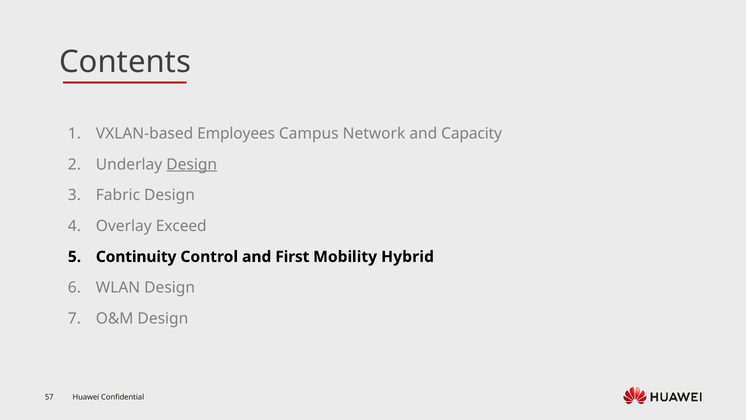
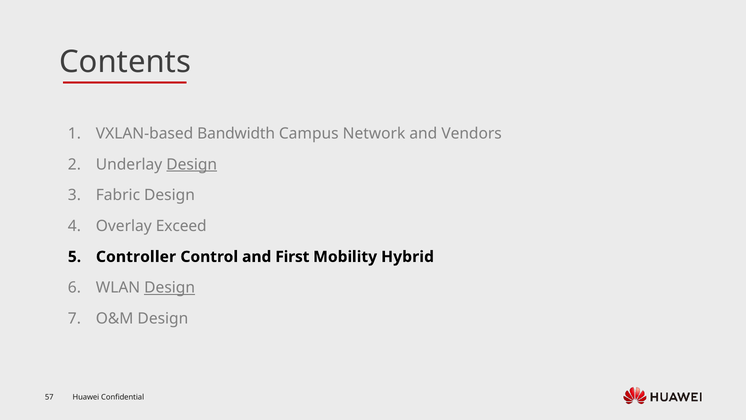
Employees: Employees -> Bandwidth (236, 133)
Capacity: Capacity -> Vendors (472, 133)
Continuity: Continuity -> Controller (136, 257)
Design underline: none -> present (170, 287)
